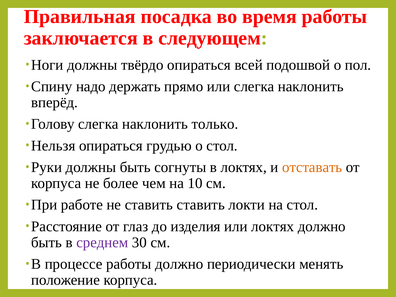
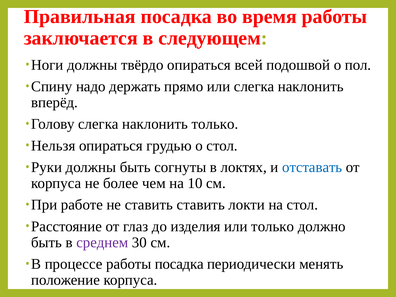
отставать colour: orange -> blue (312, 167)
или локтях: локтях -> только (273, 226)
работы должно: должно -> посадка (179, 264)
